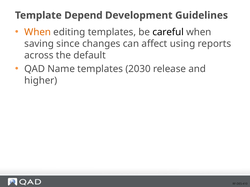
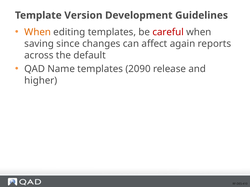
Depend: Depend -> Version (83, 15)
careful colour: black -> red (168, 32)
using: using -> again (183, 44)
2030: 2030 -> 2090 (138, 69)
